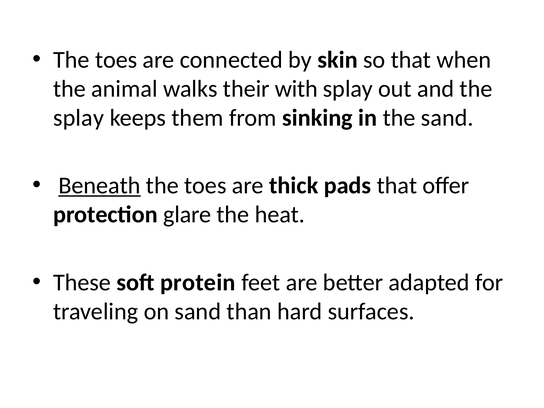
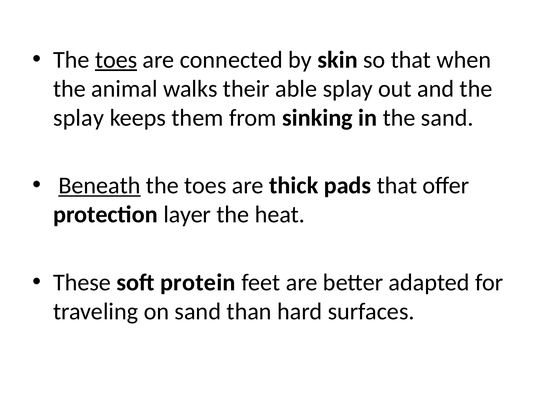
toes underline: none -> present (116, 60)
with: with -> able (296, 89)
glare: glare -> layer (187, 215)
